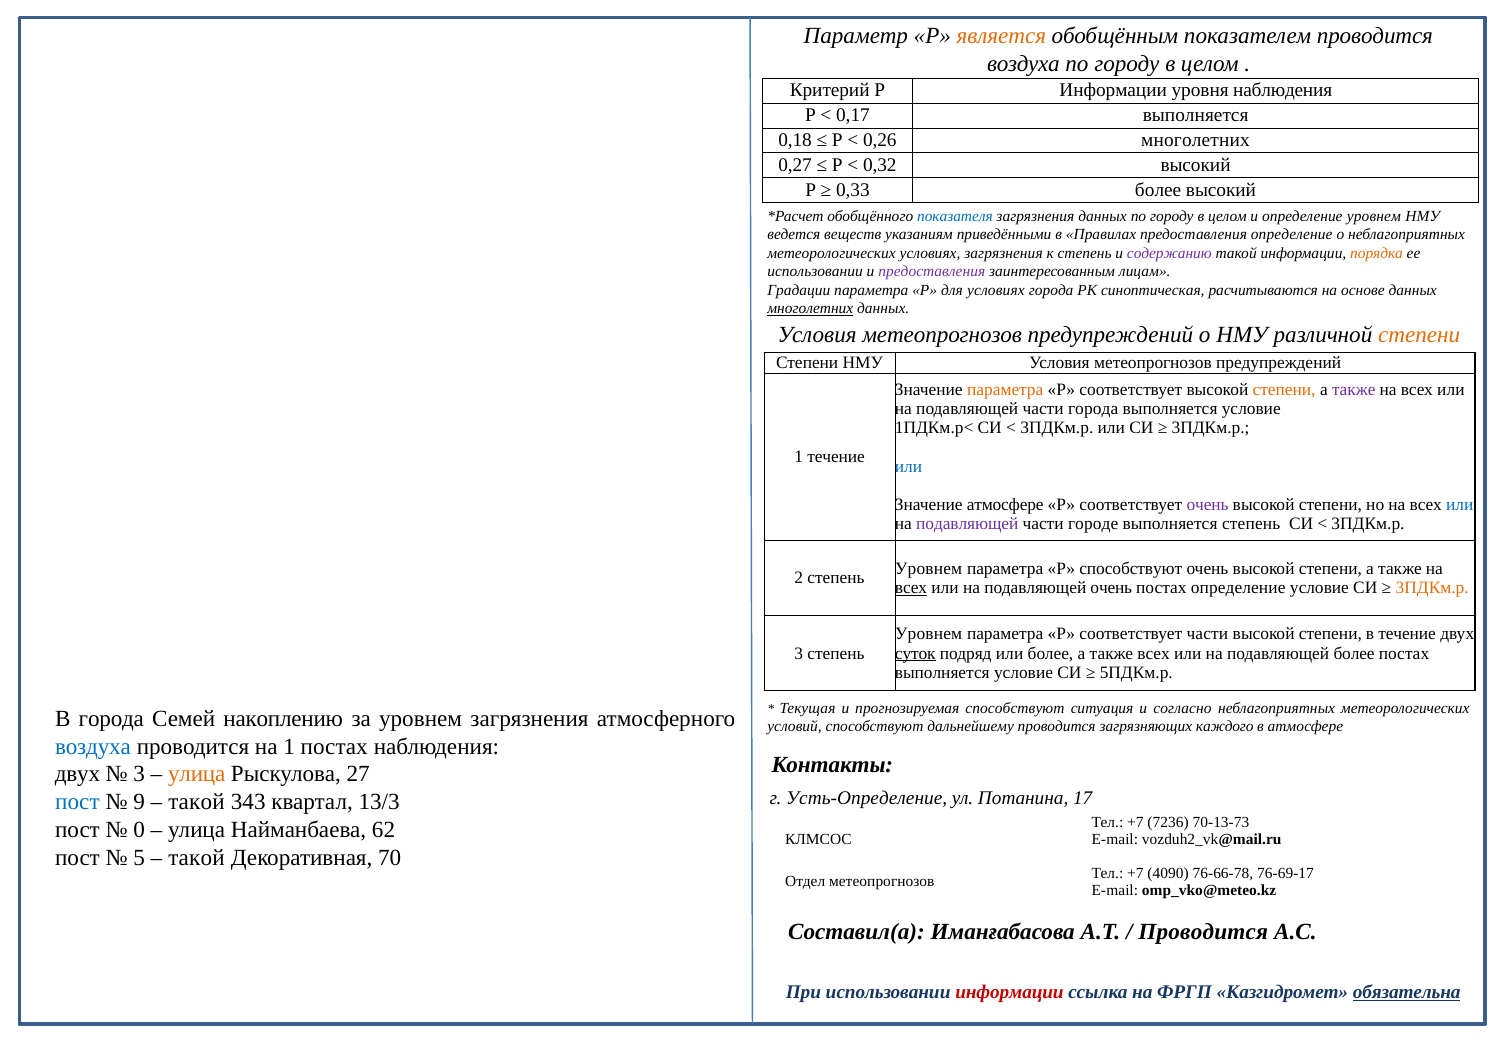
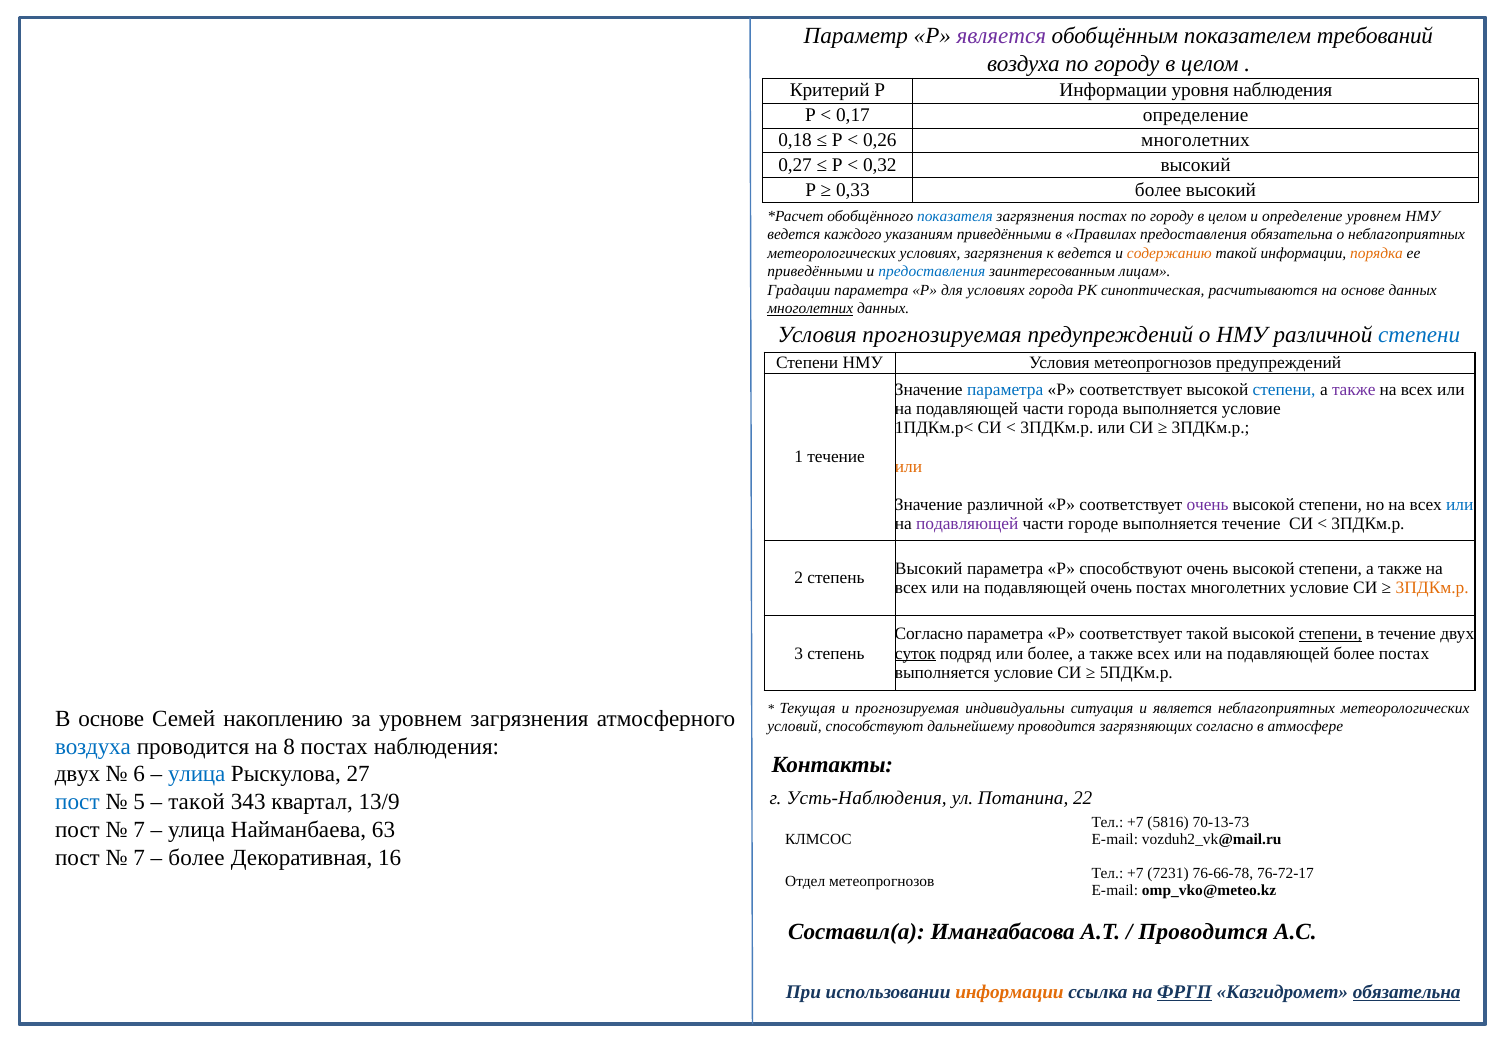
является colour: orange -> purple (1001, 36)
показателем проводится: проводится -> требований (1375, 36)
0,17 выполняется: выполняется -> определение (1196, 115)
загрязнения данных: данных -> постах (1103, 216)
веществ: веществ -> каждого (853, 235)
предоставления определение: определение -> обязательна (1292, 235)
к степень: степень -> ведется (1085, 253)
содержанию colour: purple -> orange (1169, 253)
использовании: использовании -> приведёнными (815, 272)
предоставления colour: purple -> blue (932, 272)
метеопрогнозов: метеопрогнозов -> прогнозируемая (942, 335)
степени colour: orange -> blue (1419, 335)
параметра colour: orange -> blue (1005, 389)
степени colour: orange -> blue (1284, 389)
или colour: blue -> orange (909, 466)
Значение атмосфере: атмосфере -> различной (1005, 505)
выполняется степень: степень -> течение (1251, 524)
Уровнем: Уровнем -> Высокий (929, 568)
всех underline: present -> none (911, 588)
постах определение: определение -> многолетних (1238, 588)
Уровнем: Уровнем -> Согласно (929, 634)
соответствует части: части -> такой (1207, 634)
степени underline: none -> present (1330, 634)
прогнозируемая способствуют: способствуют -> индивидуальны (1015, 708)
и согласно: согласно -> является (1183, 708)
В города: города -> основе (111, 719)
загрязняющих каждого: каждого -> согласно (1225, 726)
на 1: 1 -> 8 (289, 746)
3: 3 -> 6 (139, 774)
улица colour: orange -> blue (197, 774)
Усть-Определение: Усть-Определение -> Усть-Наблюдения (867, 798)
17: 17 -> 22 (1083, 798)
9: 9 -> 5 (139, 802)
13/3: 13/3 -> 13/9 (379, 802)
7236: 7236 -> 5816 (1168, 822)
0: 0 -> 7 (139, 830)
62: 62 -> 63 (384, 830)
5: 5 -> 7 (139, 857)
такой: такой -> более (196, 857)
70: 70 -> 16 (390, 857)
4090: 4090 -> 7231 (1168, 873)
76-69-17: 76-69-17 -> 76-72-17 (1286, 873)
информации colour: red -> orange (1010, 992)
ФРГП underline: none -> present (1184, 992)
